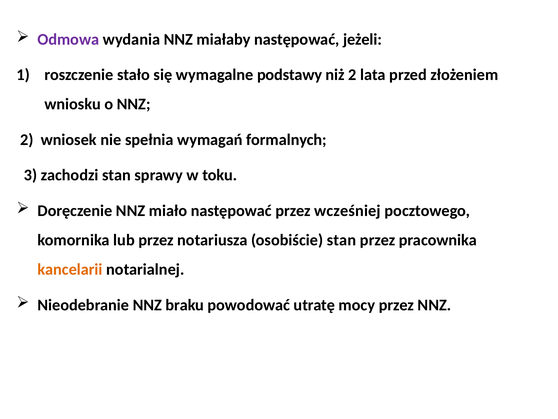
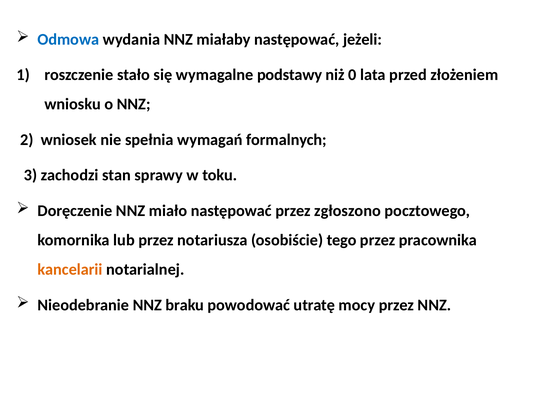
Odmowa colour: purple -> blue (68, 39)
niż 2: 2 -> 0 (352, 75)
wcześniej: wcześniej -> zgłoszono (348, 211)
osobiście stan: stan -> tego (342, 240)
